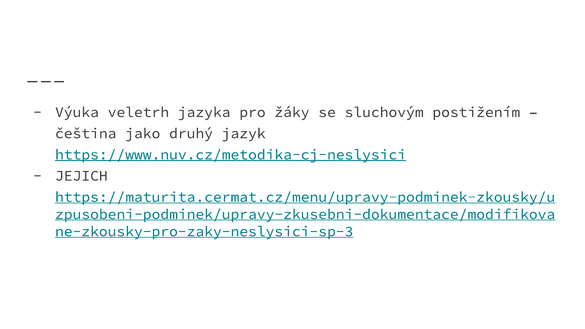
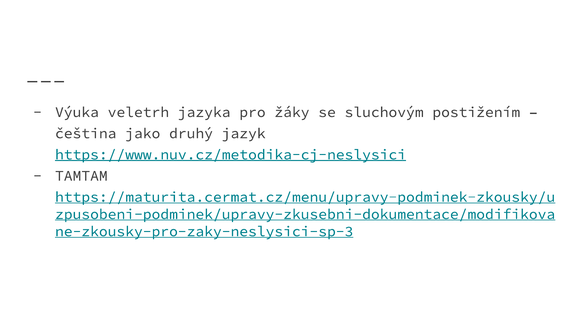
JEJICH: JEJICH -> TAMTAM (81, 176)
